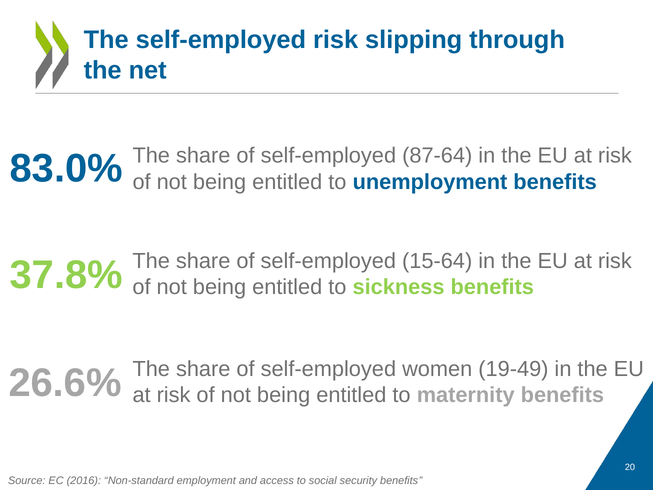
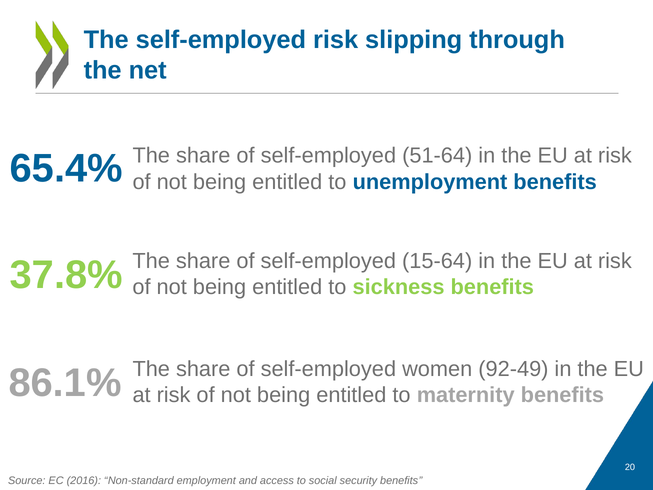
83.0%: 83.0% -> 65.4% (66, 168)
87-64: 87-64 -> 51-64 (437, 156)
26.6%: 26.6% -> 86.1% (65, 383)
19-49: 19-49 -> 92-49 (513, 369)
